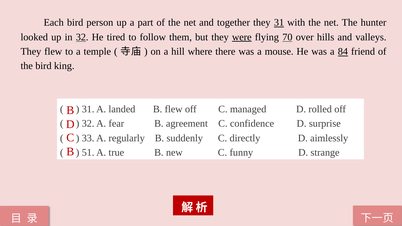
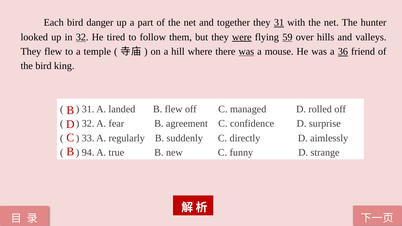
person: person -> danger (100, 23)
70: 70 -> 59 (287, 37)
was underline: none -> present (246, 52)
84: 84 -> 36 (343, 52)
51: 51 -> 94 (88, 153)
